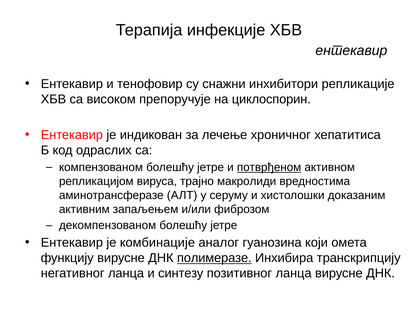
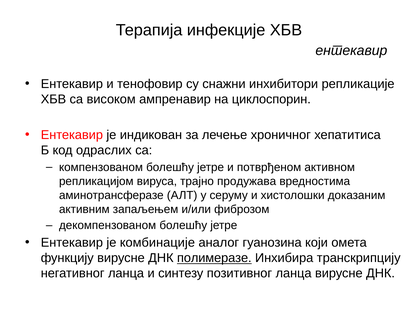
препоручује: препоручује -> ампренавир (175, 99)
потврђеном underline: present -> none (269, 167)
макролиди: макролиди -> продужава (247, 181)
